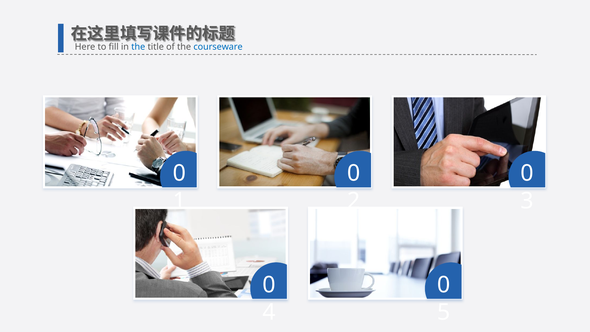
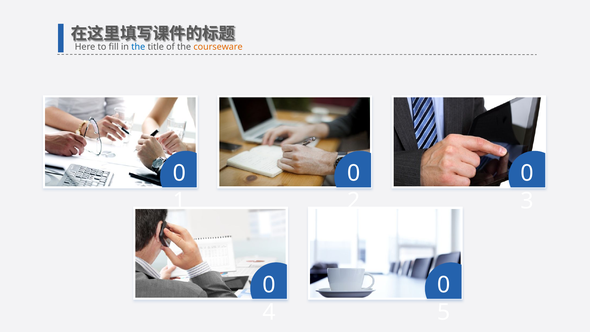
courseware colour: blue -> orange (218, 47)
